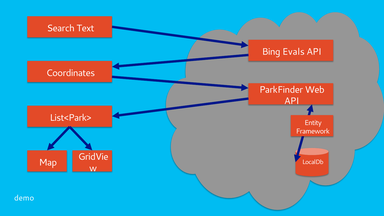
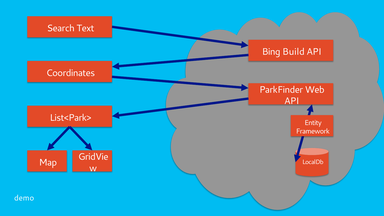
Evals: Evals -> Build (293, 52)
